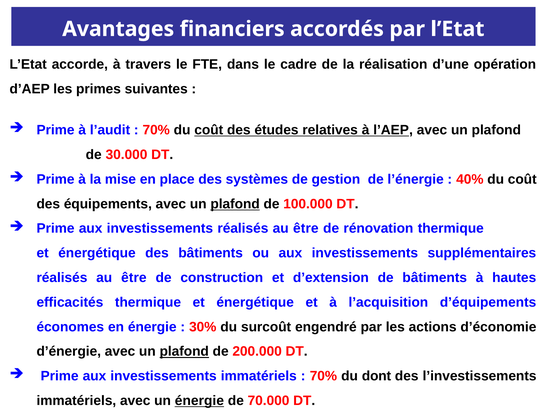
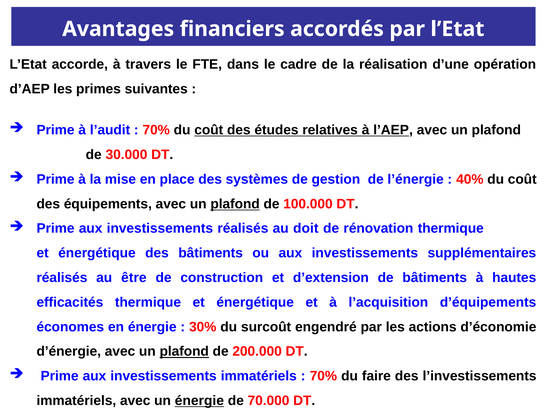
investissements réalisés au être: être -> doit (306, 229)
dont: dont -> faire (376, 376)
